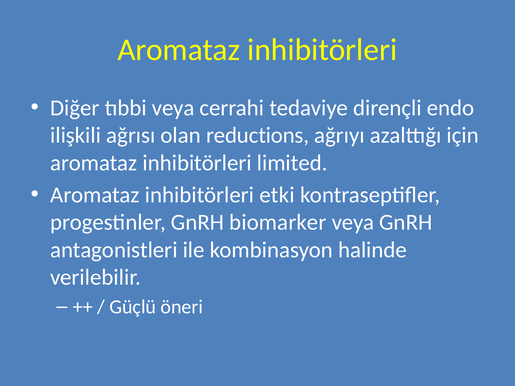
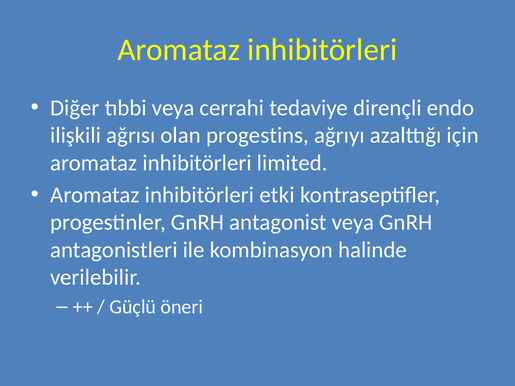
reductions: reductions -> progestins (258, 136)
biomarker: biomarker -> antagonist (278, 223)
